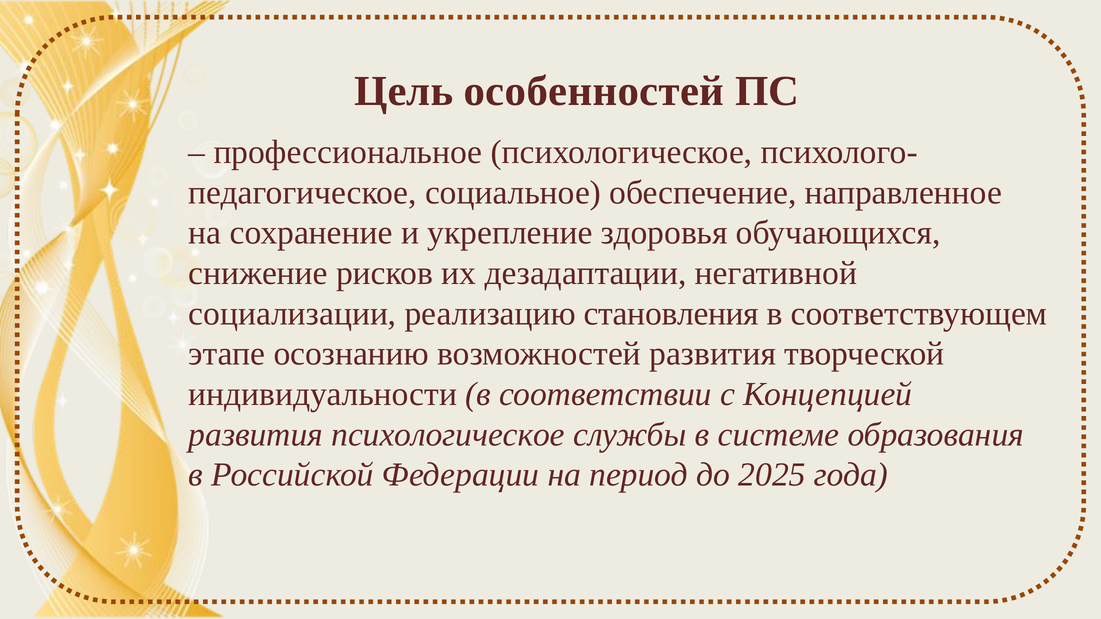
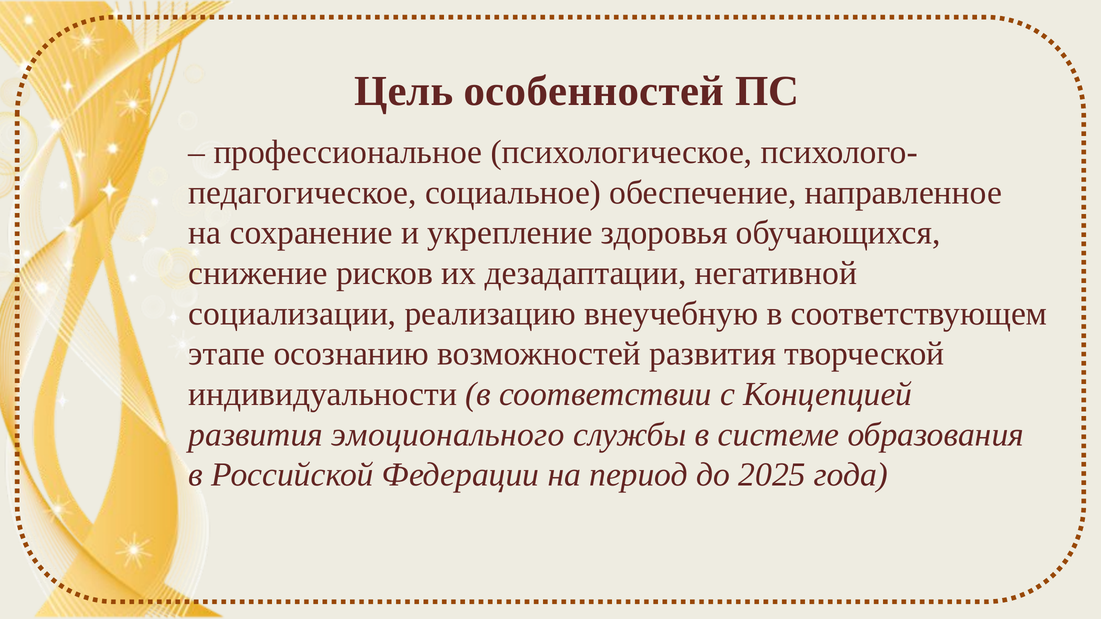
становления: становления -> внеучебную (671, 314)
развития психологическое: психологическое -> эмоционального (448, 435)
